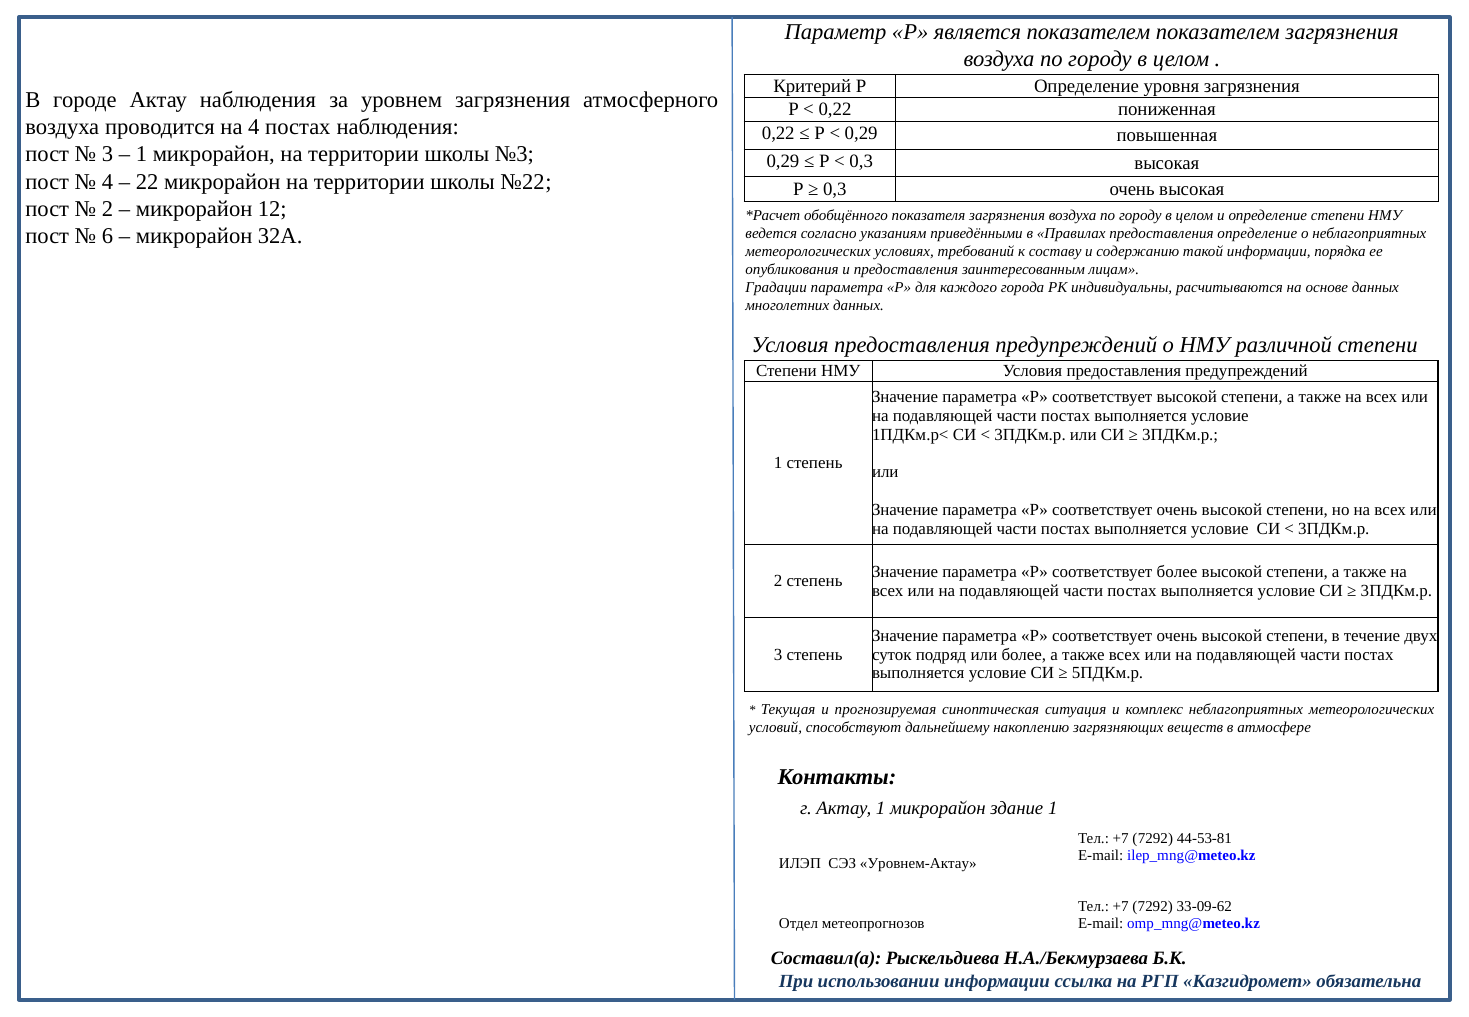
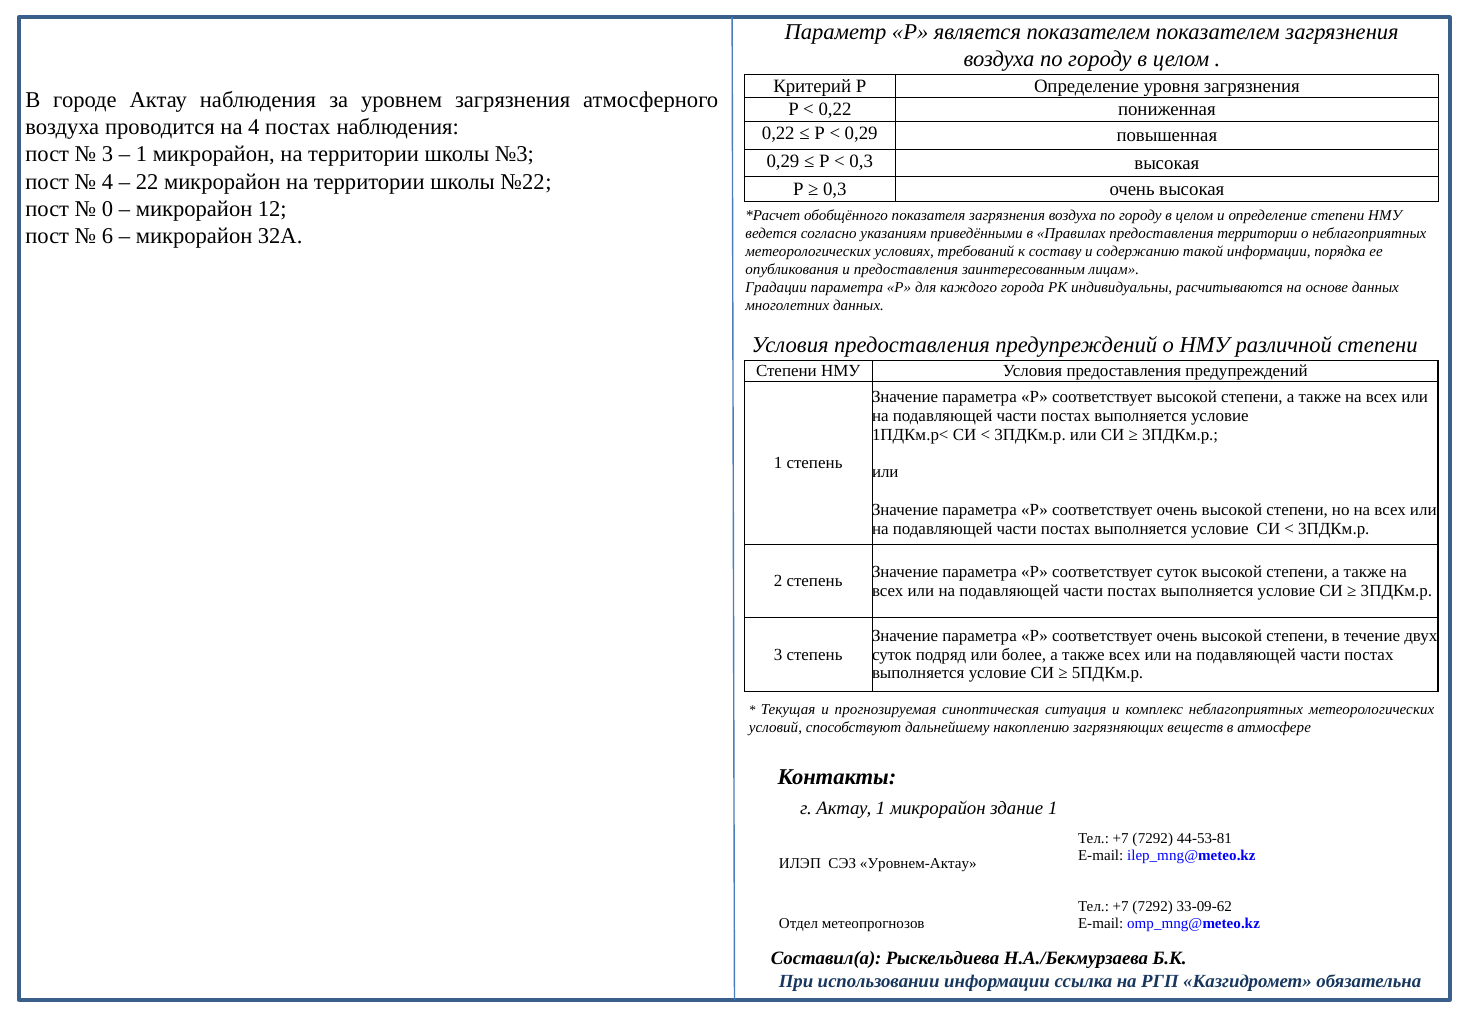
2: 2 -> 0 (107, 209)
предоставления определение: определение -> территории (1257, 234)
соответствует более: более -> суток (1177, 572)
